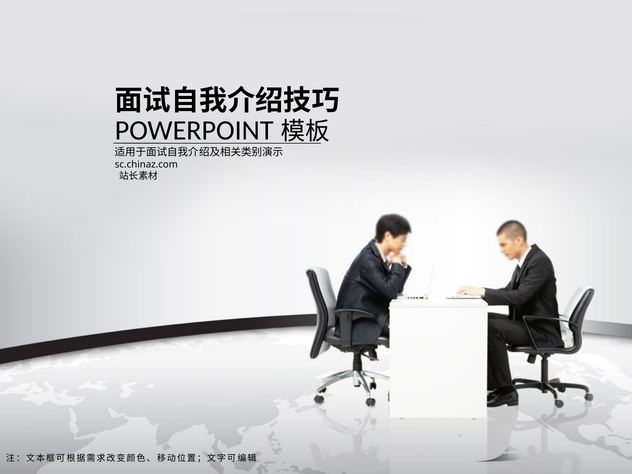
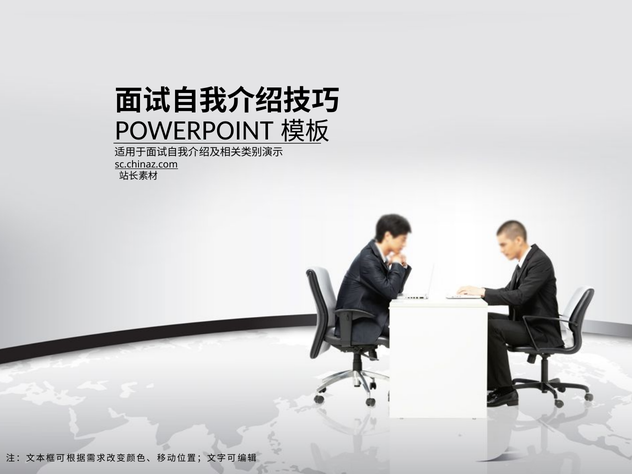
sc.chinaz.com underline: none -> present (146, 165)
